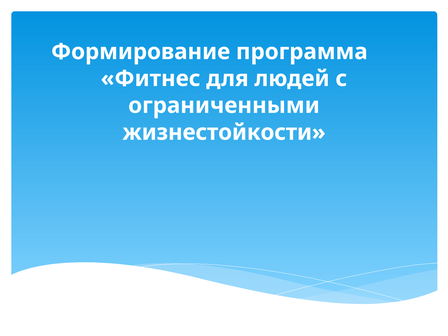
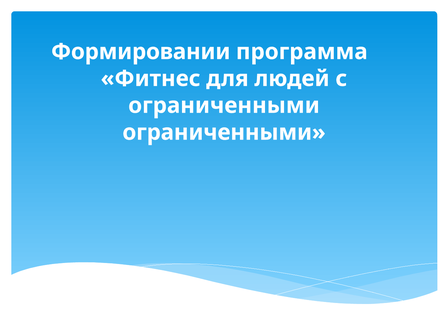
Формирование: Формирование -> Формировании (141, 52)
жизнестойкости: жизнестойкости -> ограниченными (224, 132)
